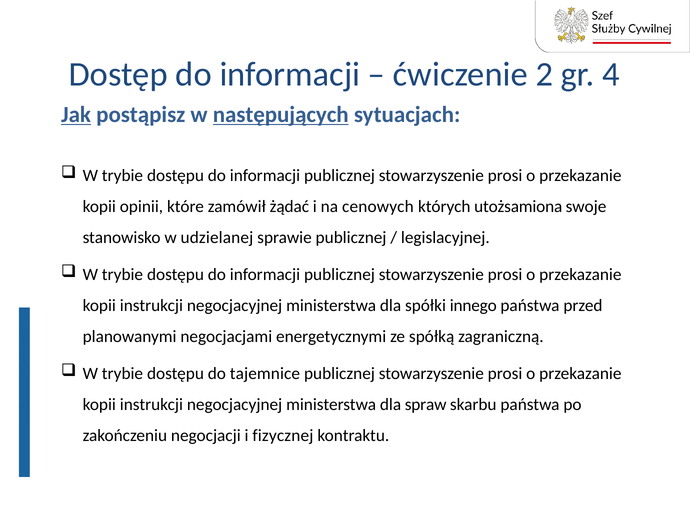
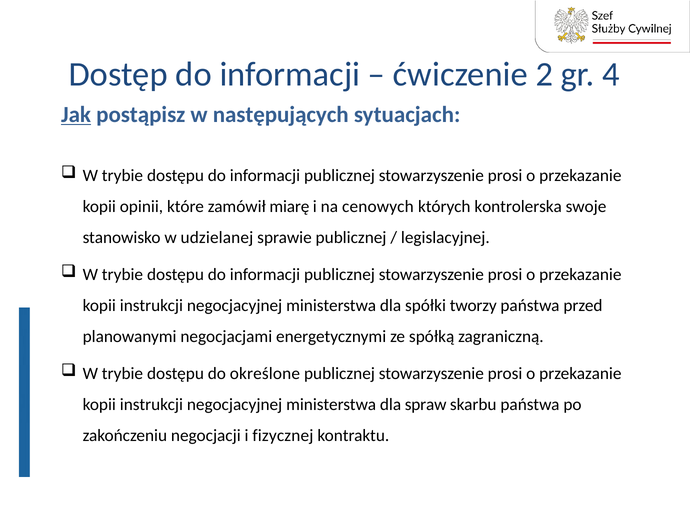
następujących underline: present -> none (281, 115)
żądać: żądać -> miarę (289, 206)
utożsamiona: utożsamiona -> kontrolerska (518, 206)
innego: innego -> tworzy (473, 305)
tajemnice: tajemnice -> określone (265, 373)
